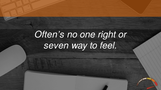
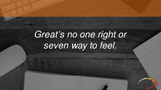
Often’s: Often’s -> Great’s (49, 35)
